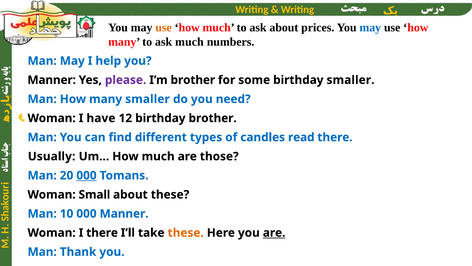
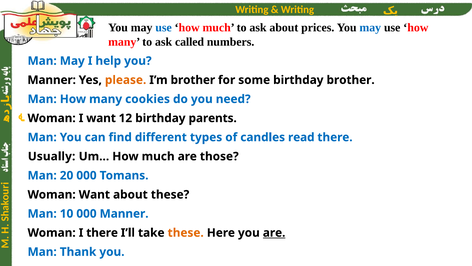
use colour: orange -> blue (164, 28)
ask much: much -> called (190, 42)
please colour: purple -> orange (126, 80)
birthday smaller: smaller -> brother (351, 80)
many smaller: smaller -> cookies (148, 99)
I have: have -> want (101, 118)
birthday brother: brother -> parents (213, 118)
000 underline: present -> none (86, 175)
Woman Small: Small -> Want (94, 194)
